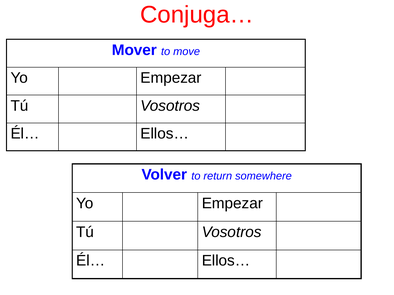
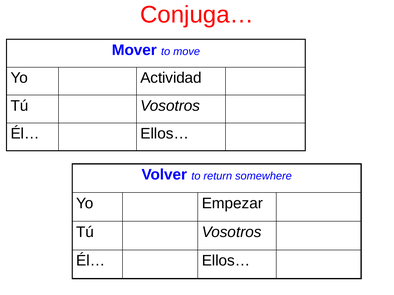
Empezar: Empezar -> Actividad (171, 78)
